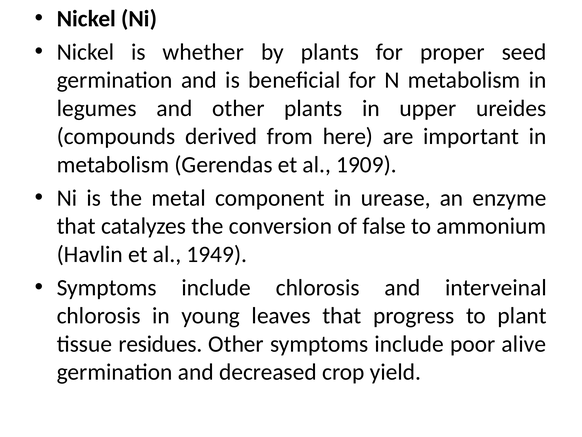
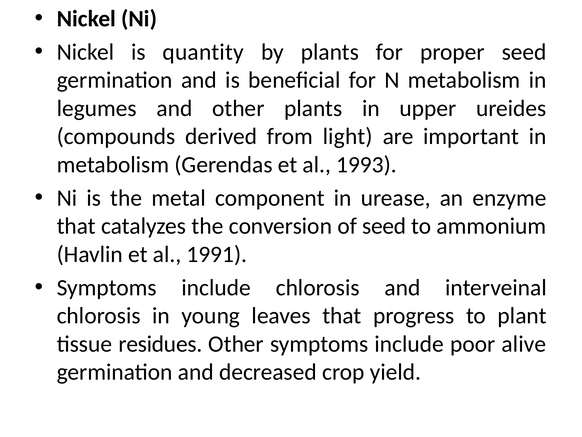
whether: whether -> quantity (203, 52)
here: here -> light (348, 136)
1909: 1909 -> 1993 (366, 164)
of false: false -> seed (384, 226)
1949: 1949 -> 1991 (217, 254)
